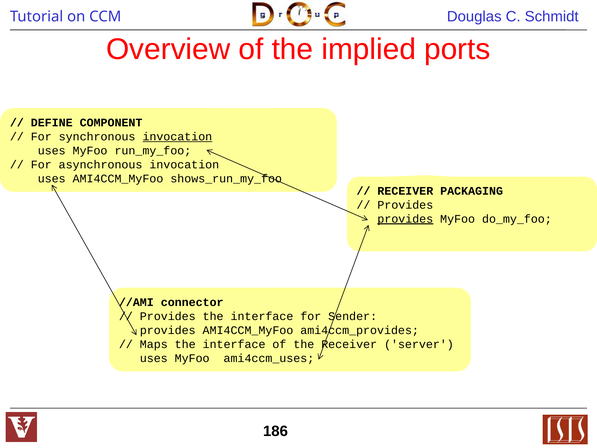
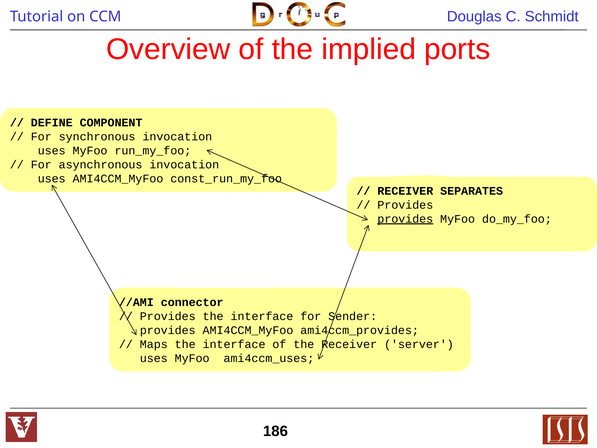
invocation underline: present -> none (177, 137)
shows_run_my_foo: shows_run_my_foo -> const_run_my_foo (226, 179)
PACKAGING: PACKAGING -> SEPARATES (472, 191)
